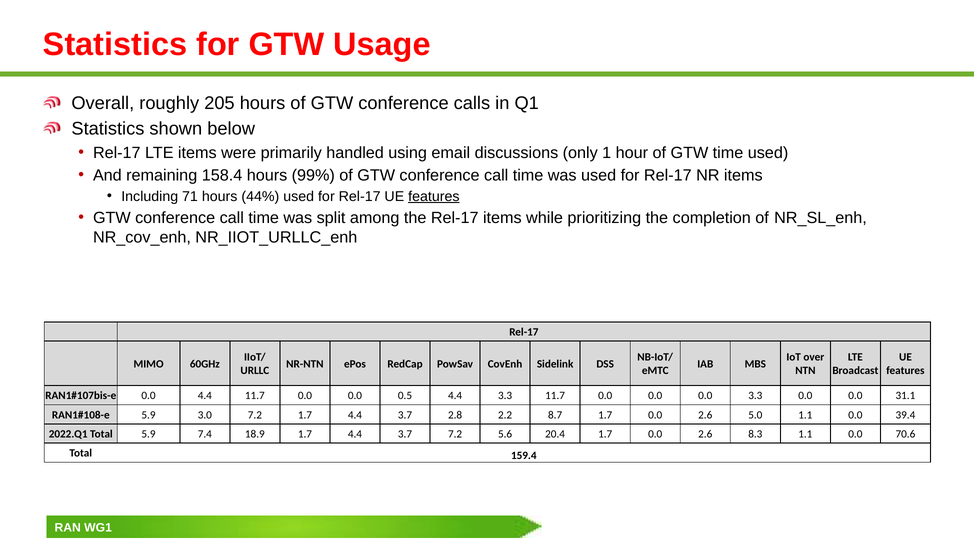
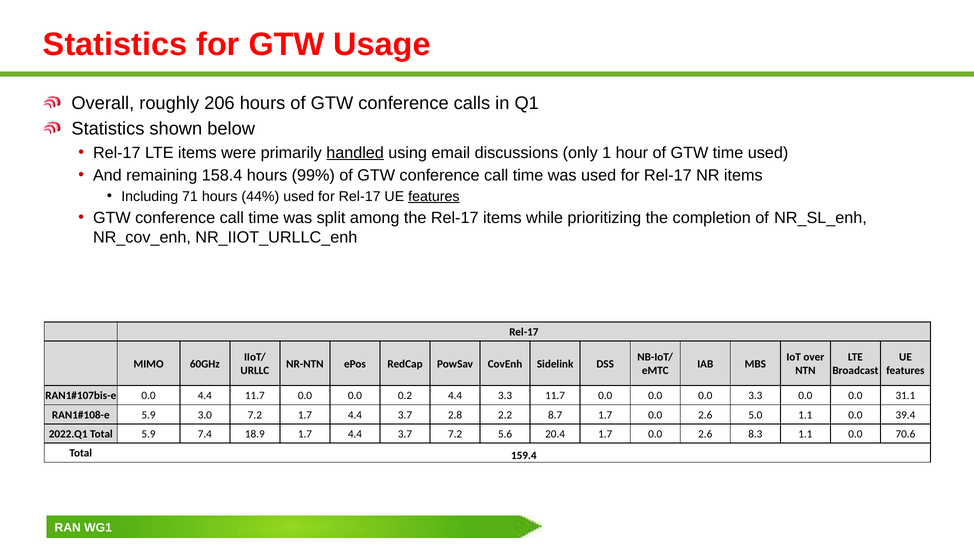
205: 205 -> 206 (219, 103)
handled underline: none -> present (355, 153)
0.5: 0.5 -> 0.2 (405, 396)
